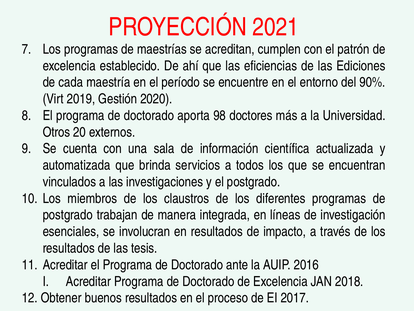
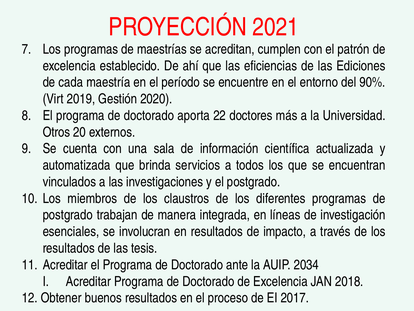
98: 98 -> 22 (220, 115)
2016: 2016 -> 2034 (306, 264)
